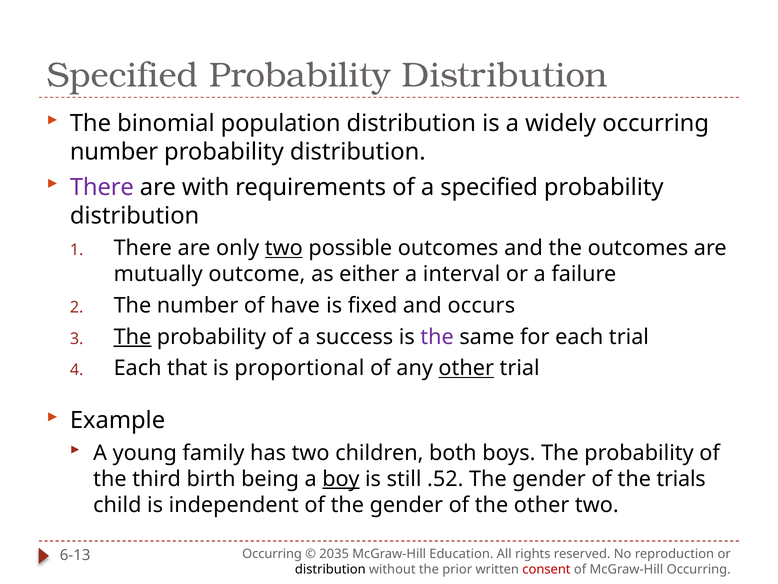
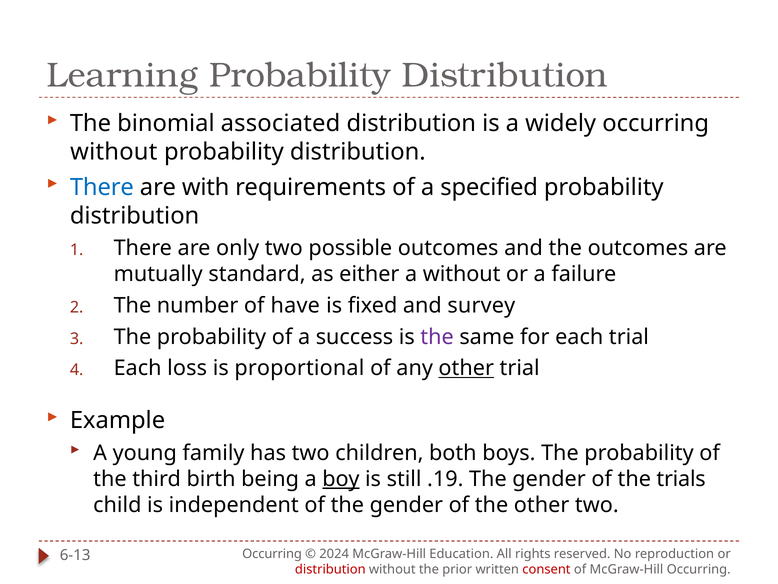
Specified: Specified -> Learning (122, 75)
population: population -> associated (280, 123)
number: number -> without (114, 152)
There colour: purple -> blue (102, 187)
two underline: present -> none (284, 248)
outcome: outcome -> standard (257, 274)
a interval: interval -> without (462, 274)
occurs: occurs -> survey (481, 305)
The underline: present -> none (132, 337)
that: that -> loss (187, 368)
.52: .52 -> .19 (445, 479)
2035: 2035 -> 2024 (334, 553)
distribution colour: black -> red (330, 569)
